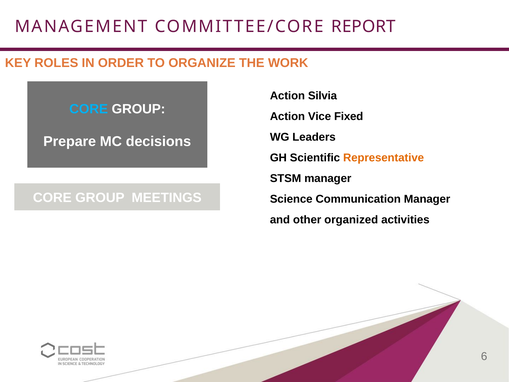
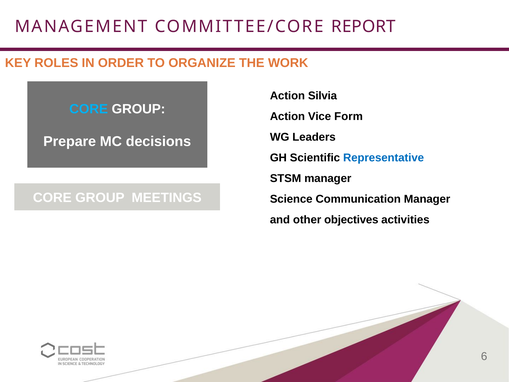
Fixed: Fixed -> Form (349, 116)
Representative colour: orange -> blue (384, 158)
organized: organized -> objectives (351, 220)
